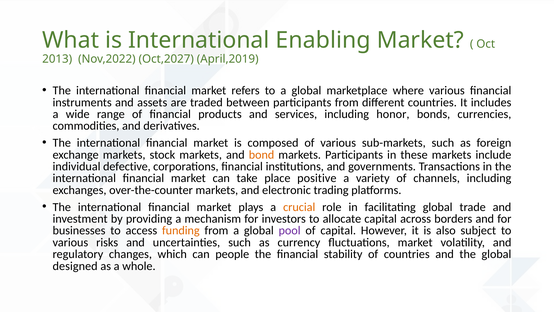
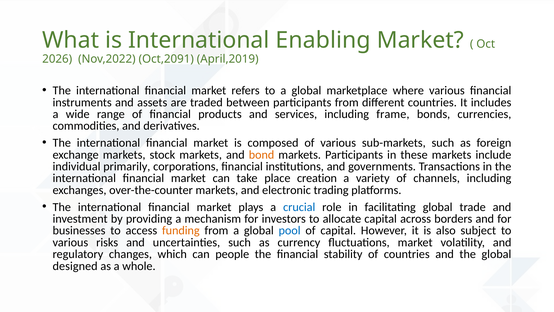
2013: 2013 -> 2026 (57, 59)
Oct,2027: Oct,2027 -> Oct,2091 (166, 59)
honor: honor -> frame (393, 114)
defective: defective -> primarily (127, 166)
positive: positive -> creation (317, 178)
crucial colour: orange -> blue (299, 207)
pool colour: purple -> blue (290, 230)
